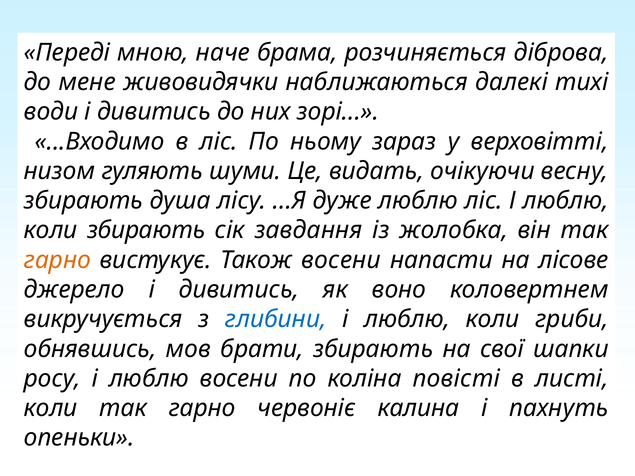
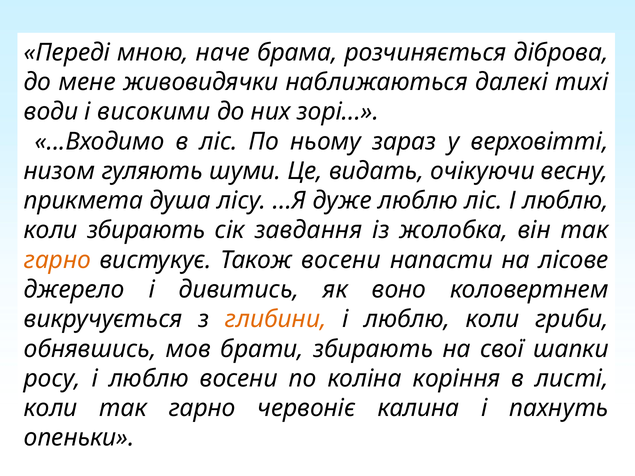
води і дивитись: дивитись -> високими (154, 112)
збирають: збирають -> прикмета (83, 201)
глибини colour: blue -> orange (276, 319)
повісті: повісті -> коріння (456, 379)
